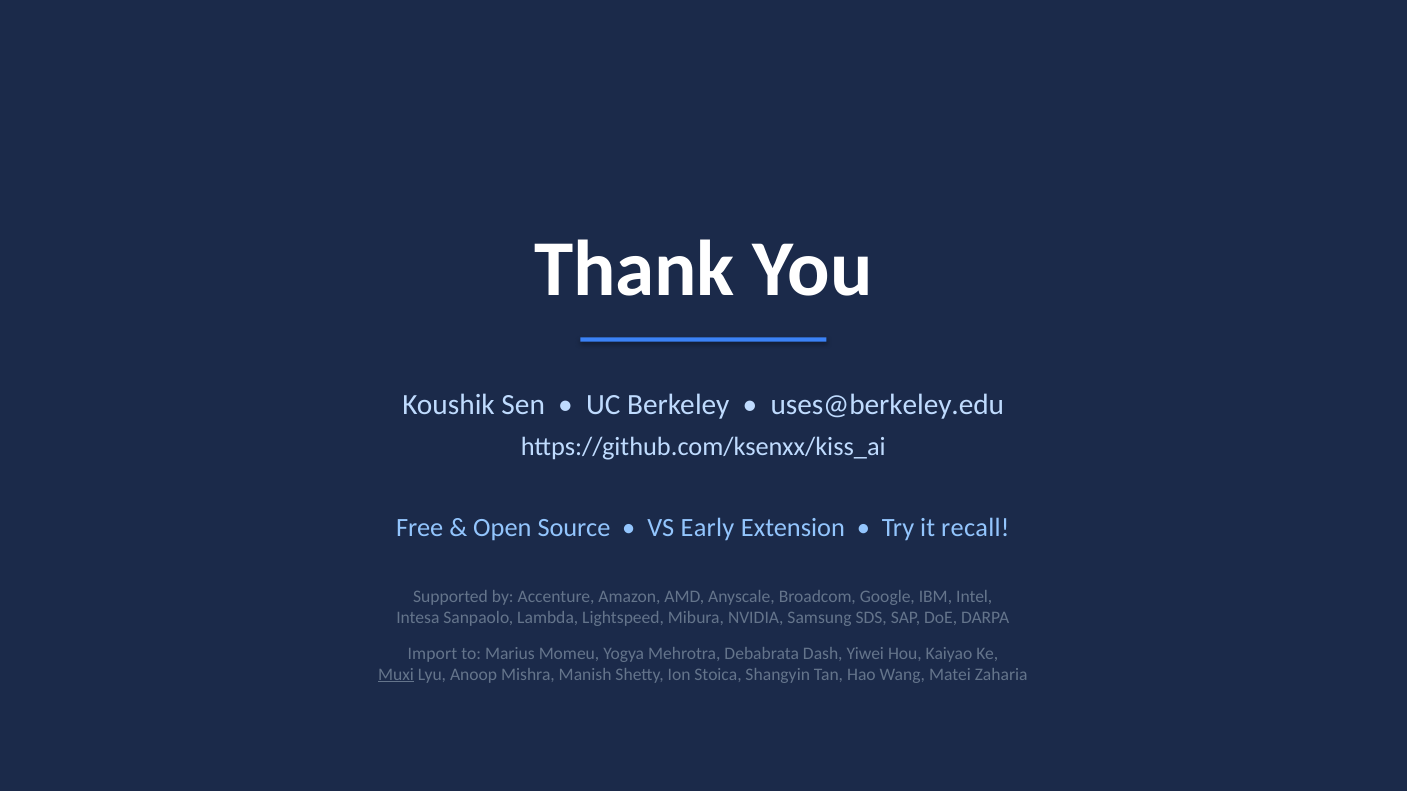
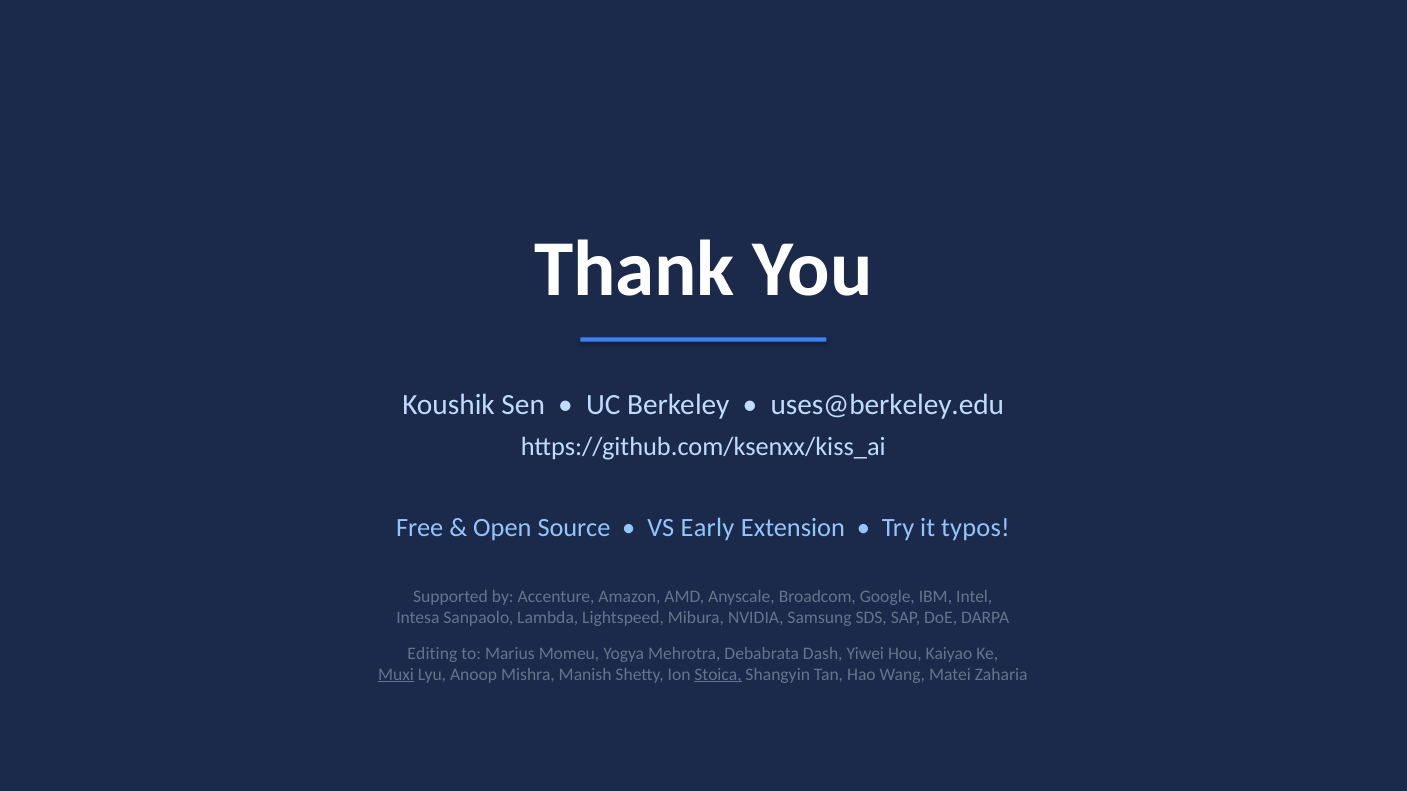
recall: recall -> typos (975, 528)
Import: Import -> Editing (432, 654)
Stoica underline: none -> present (718, 675)
